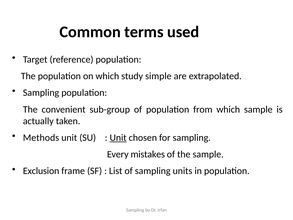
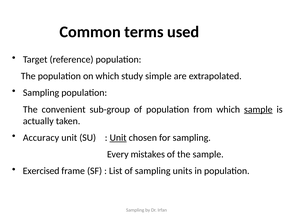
sample underline: none -> present (258, 109)
Methods: Methods -> Accuracy (41, 138)
Exclusion: Exclusion -> Exercised (41, 171)
